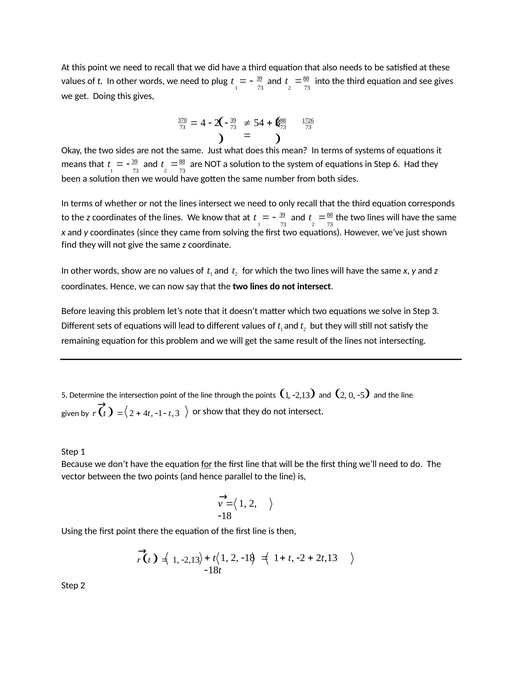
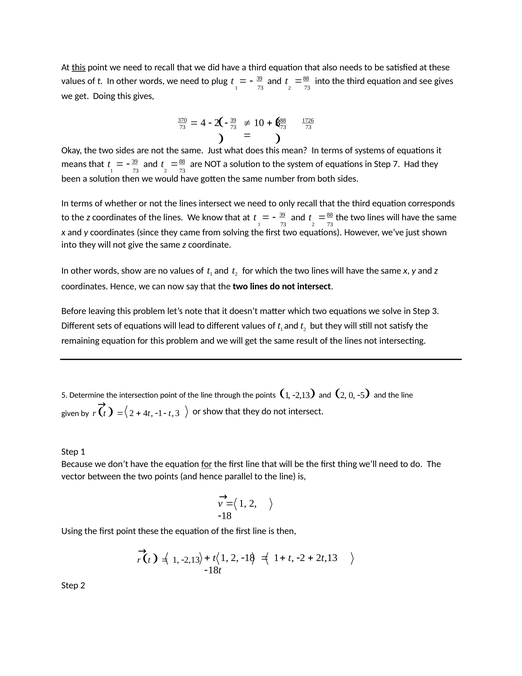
this underline: none -> present (79, 67)
54: 54 -> 10 (259, 123)
6: 6 -> 7 (397, 164)
find: find -> into (69, 244)
point there: there -> these (148, 531)
